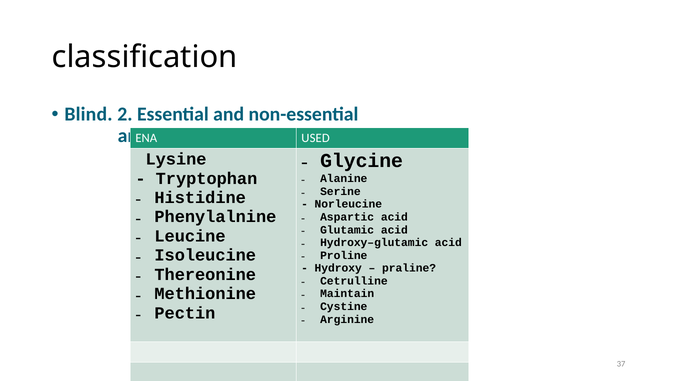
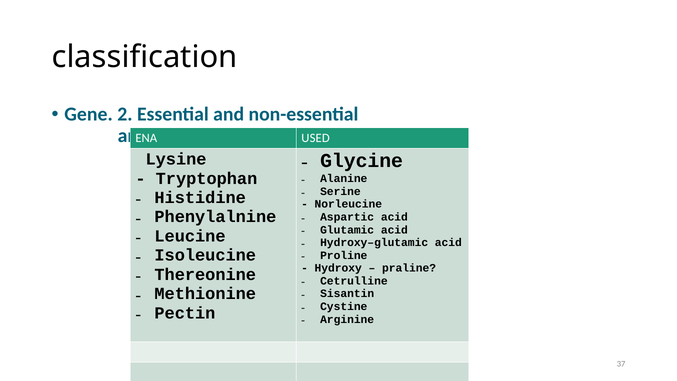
Blind: Blind -> Gene (89, 114)
Maintain: Maintain -> Sisantin (347, 294)
